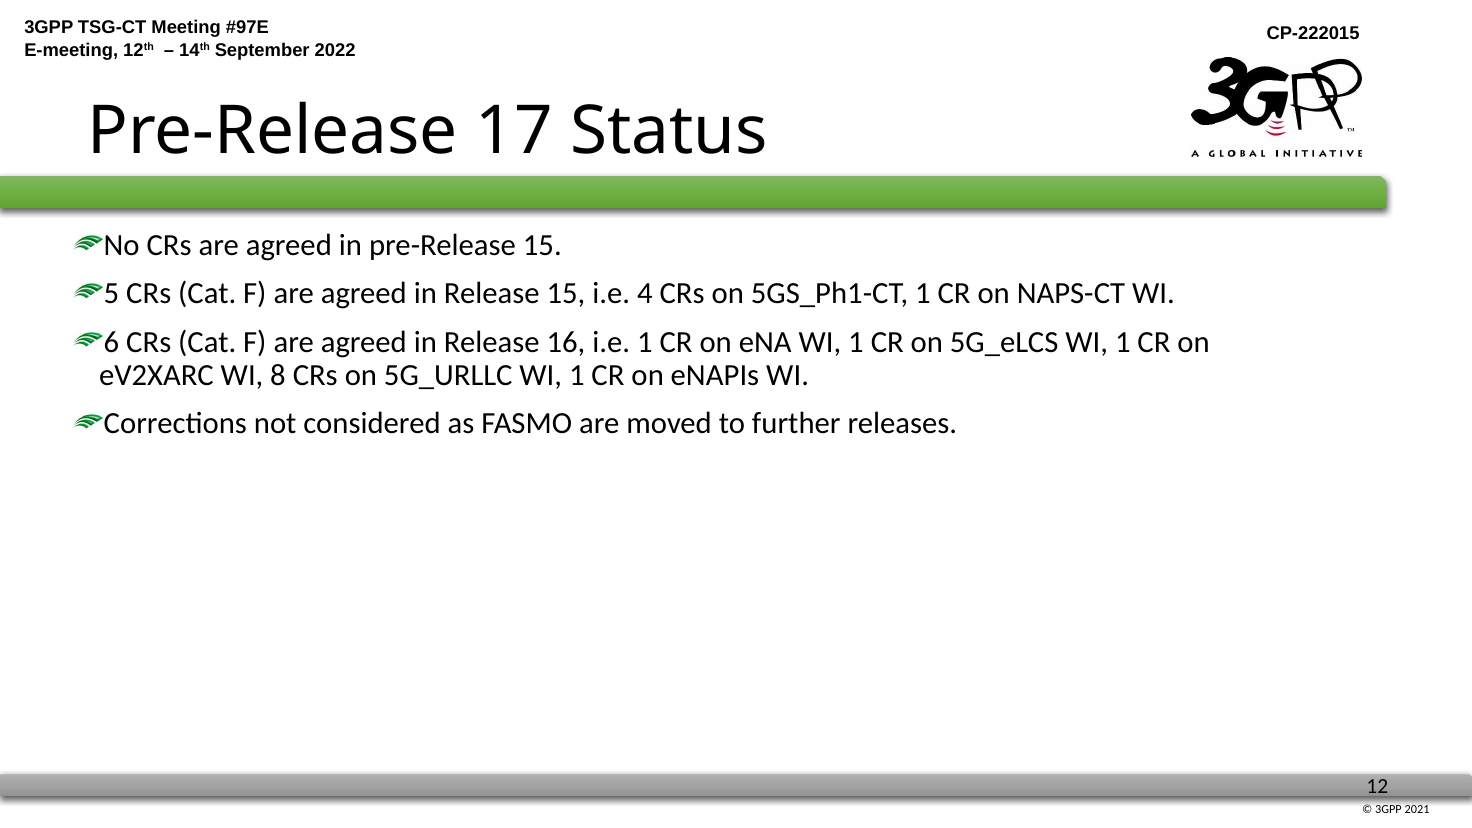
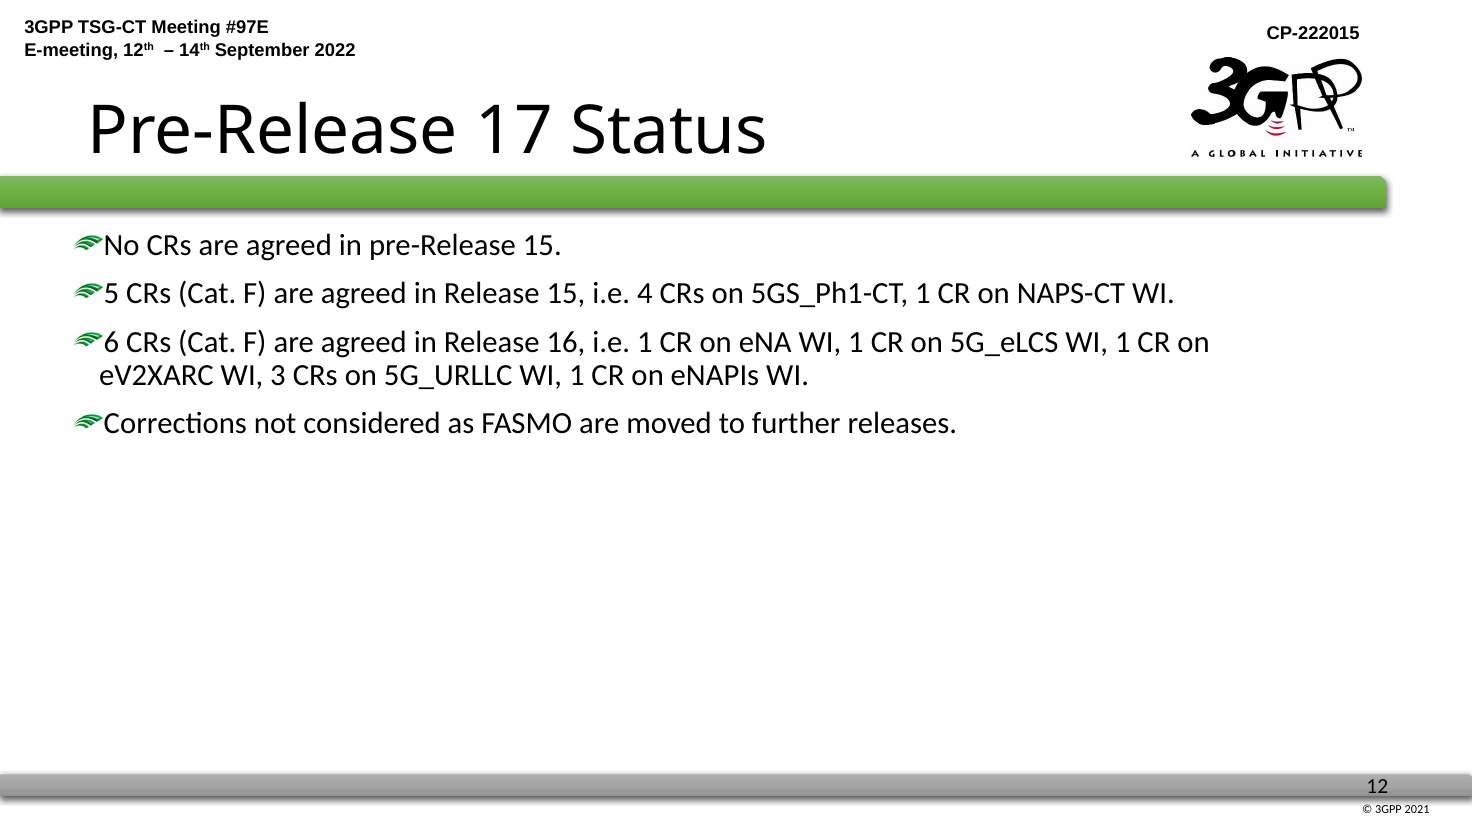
8: 8 -> 3 (278, 375)
